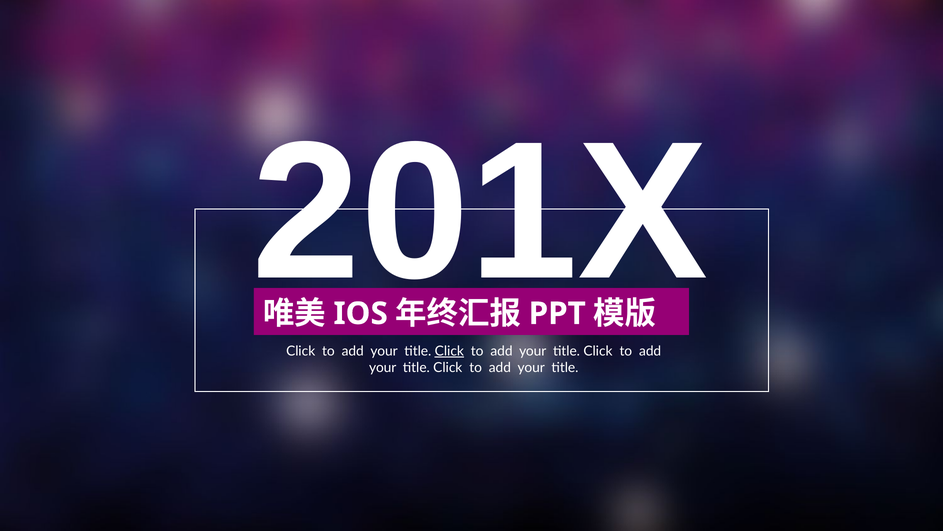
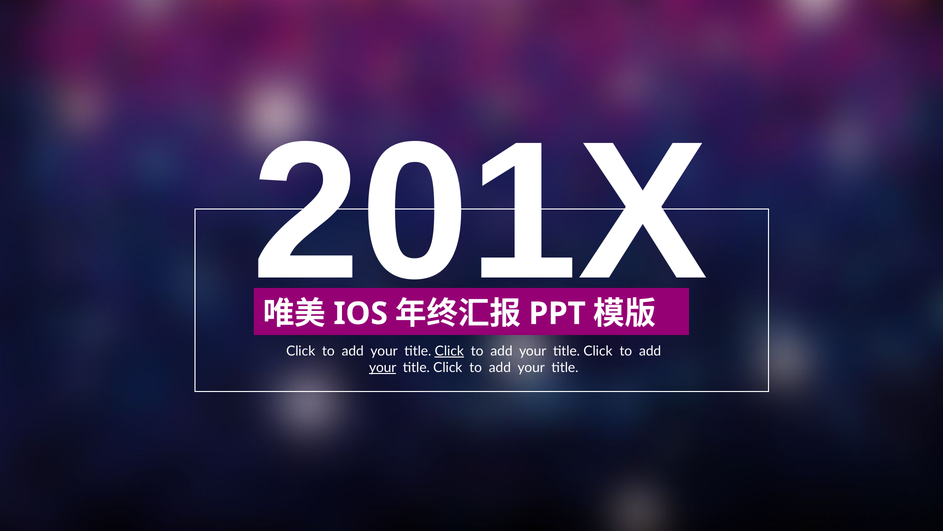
your underline: none -> present (383, 367)
